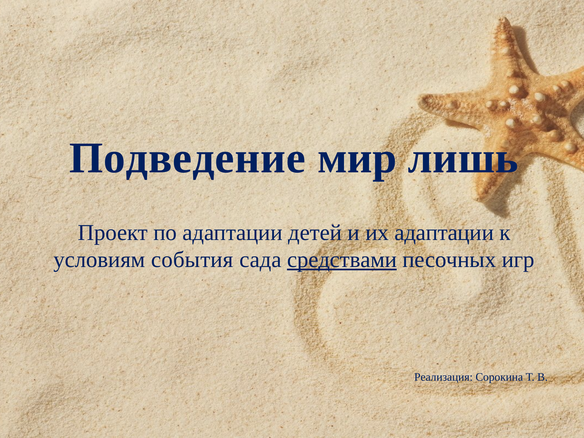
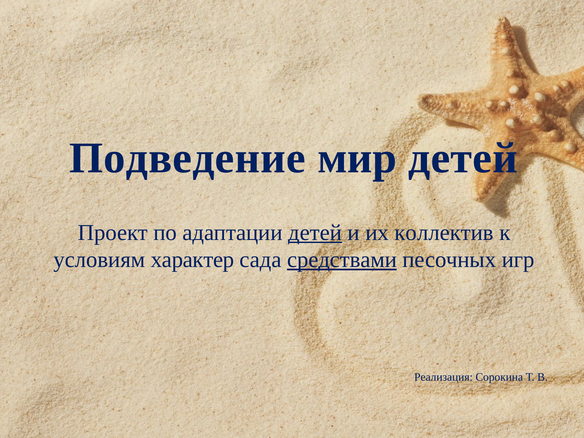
мир лишь: лишь -> детей (463, 158)
детей underline: none -> present (315, 233)
их адаптации: адаптации -> коллектив (444, 233)
события: события -> характер (193, 260)
